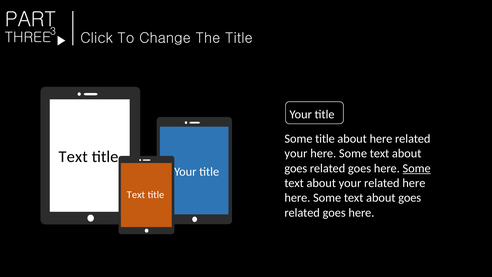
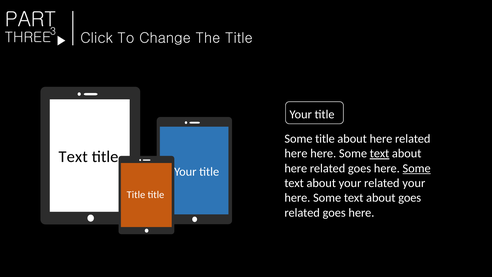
your: your -> here (296, 153)
text underline: none -> present (380, 153)
goes: goes -> here (296, 168)
related here: here -> your (414, 183)
Text: Text -> Title (136, 194)
